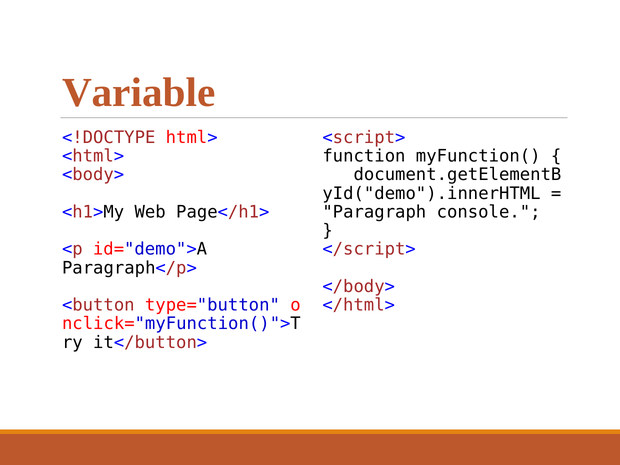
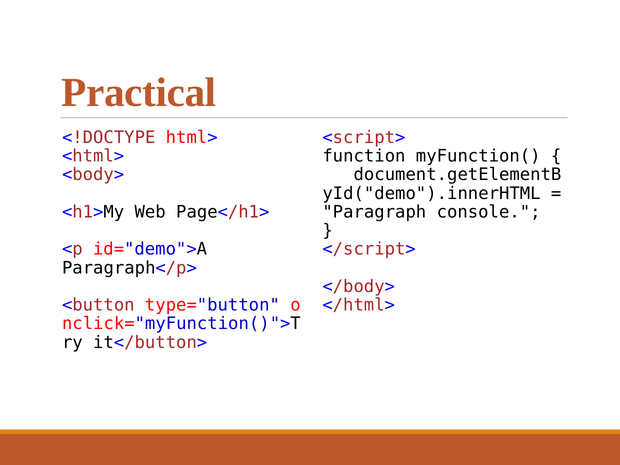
Variable: Variable -> Practical (139, 93)
